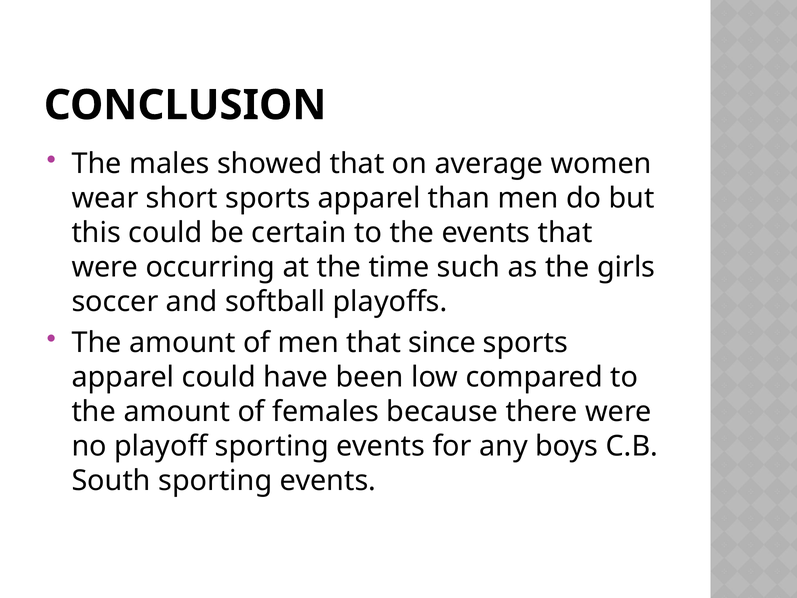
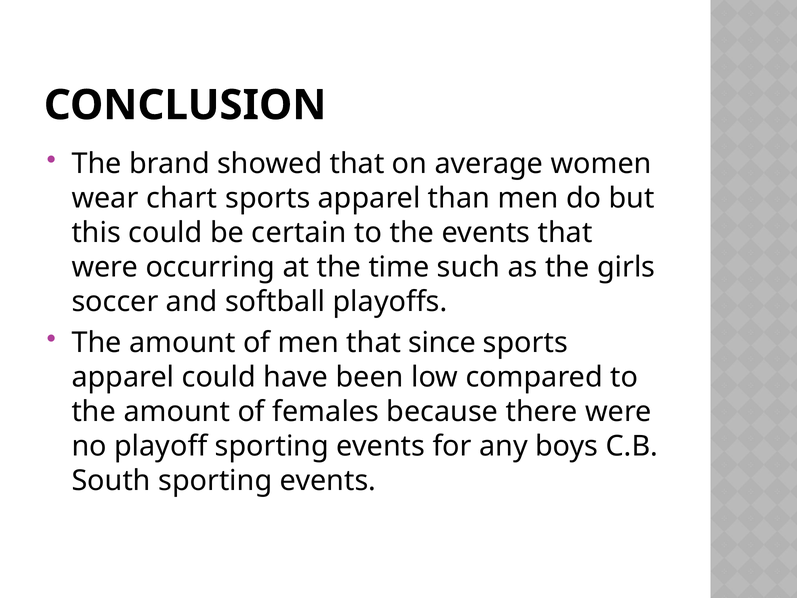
males: males -> brand (169, 163)
short: short -> chart (182, 198)
